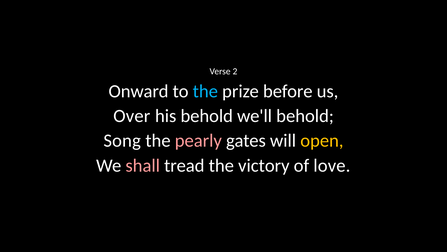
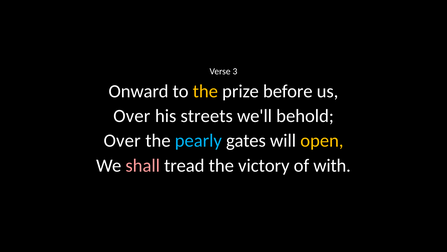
2: 2 -> 3 (235, 71)
the colour: light blue -> yellow (205, 91)
his behold: behold -> streets (207, 116)
Song: Song -> Over (122, 141)
pearly colour: pink -> light blue (198, 141)
love: love -> with (332, 165)
